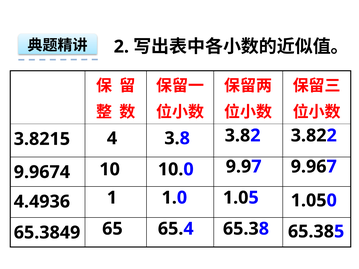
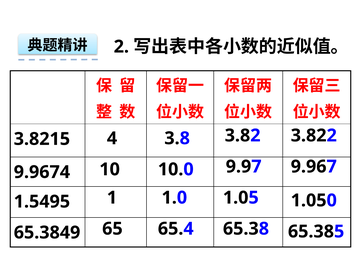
4.4936: 4.4936 -> 1.5495 (42, 202)
